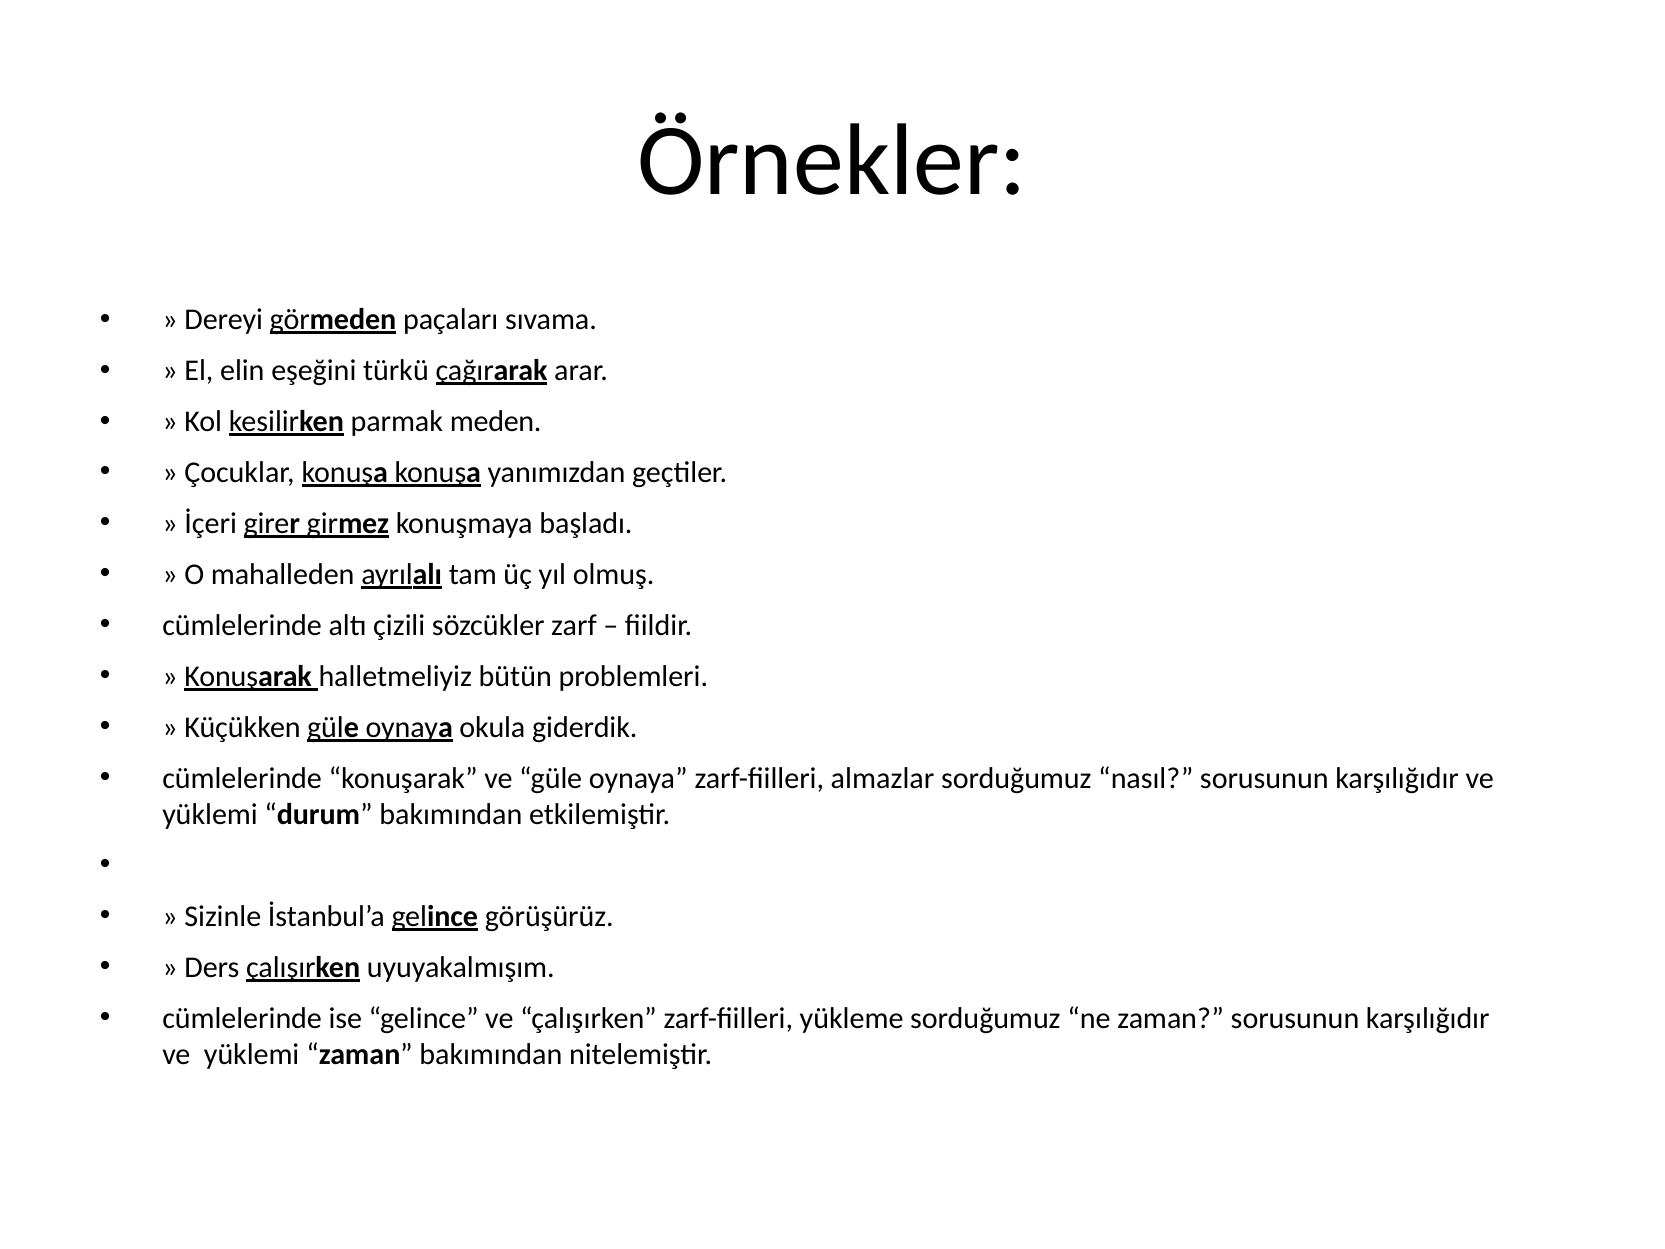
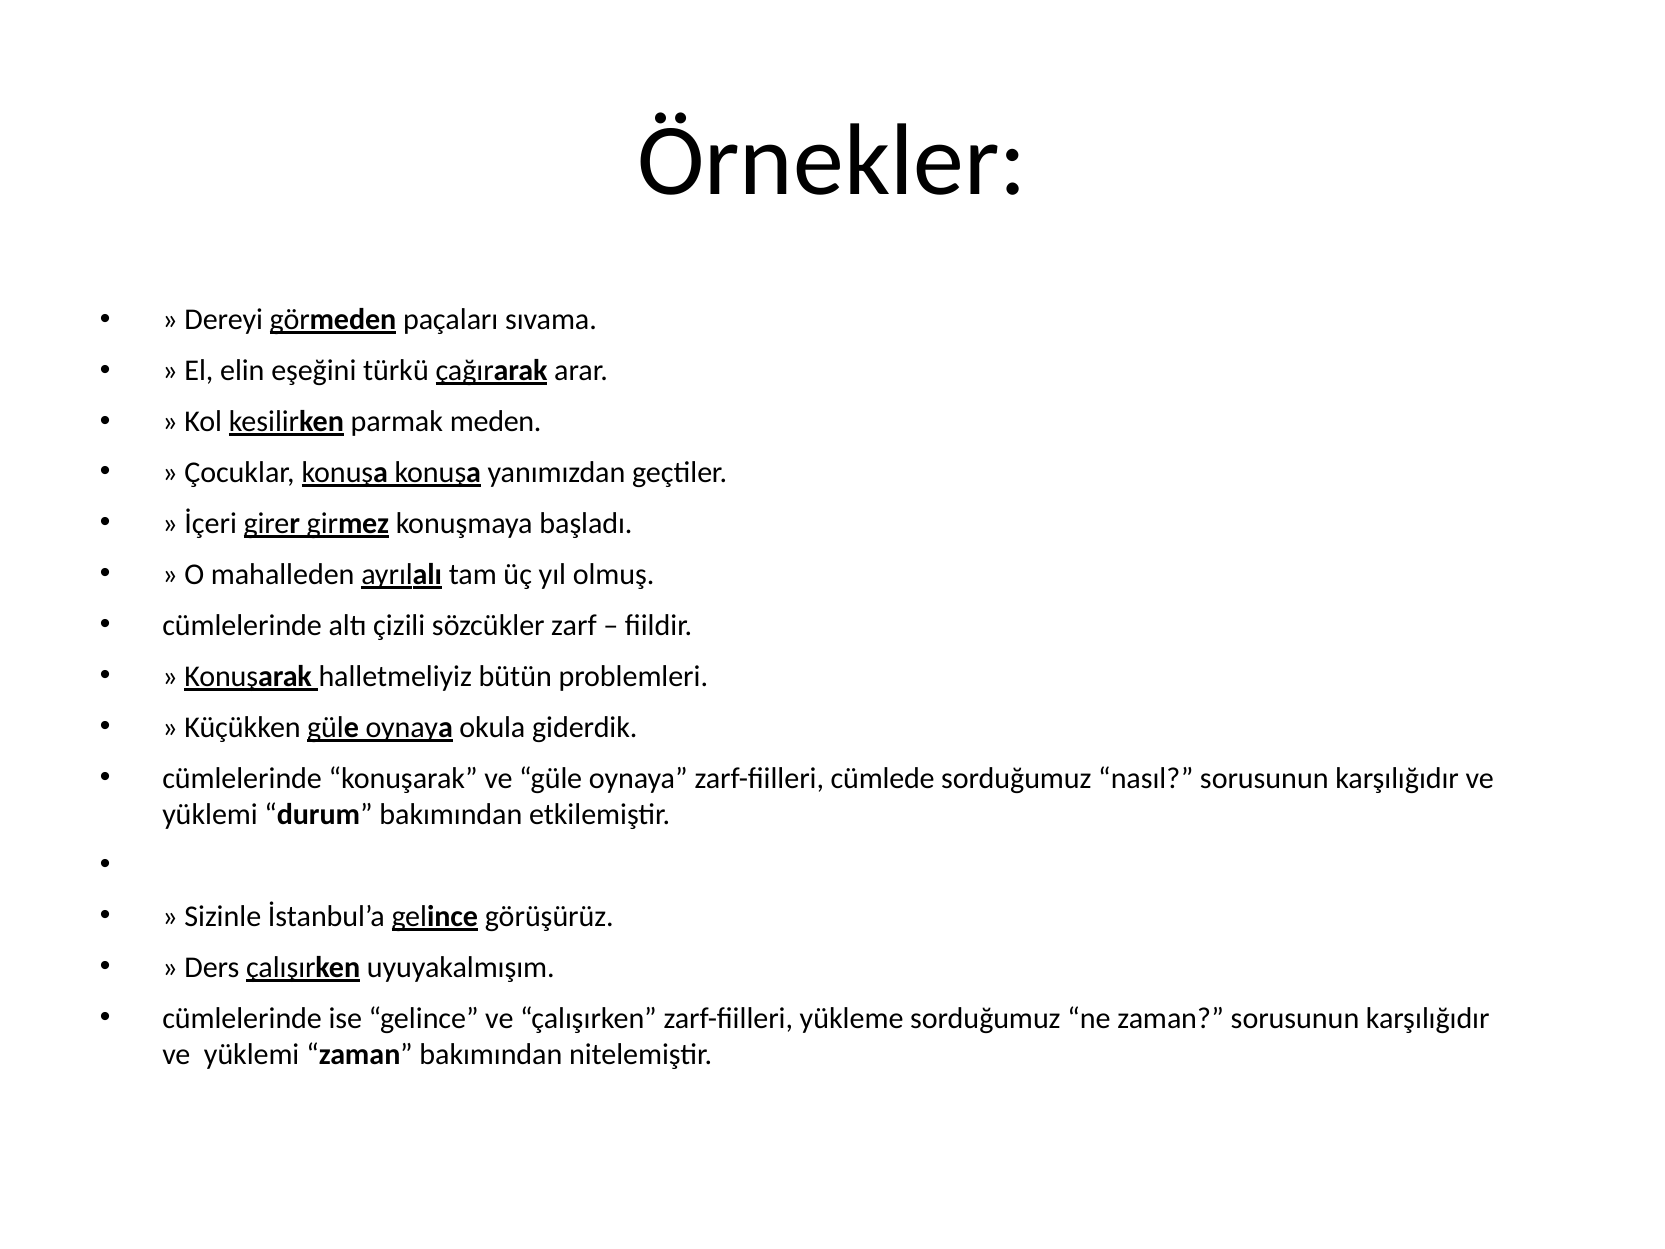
almazlar: almazlar -> cümlede (883, 778)
